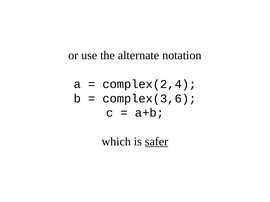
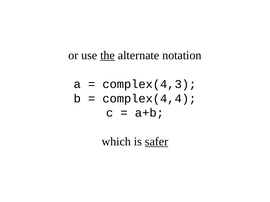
the underline: none -> present (108, 56)
complex(2,4: complex(2,4 -> complex(4,3 (149, 84)
complex(3,6: complex(3,6 -> complex(4,4 (149, 99)
